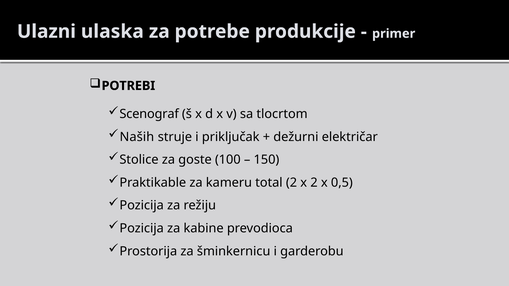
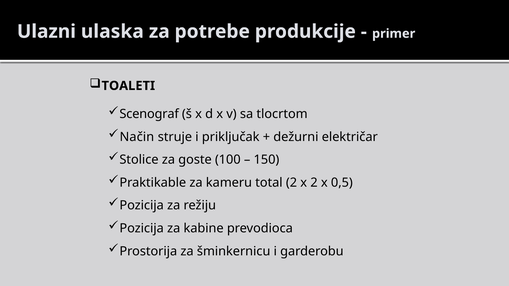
POTREBI: POTREBI -> TOALETI (128, 86)
Naših: Naših -> Način (137, 137)
